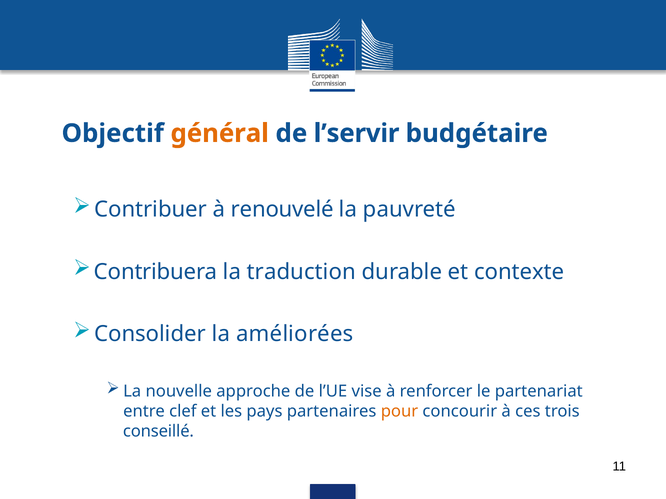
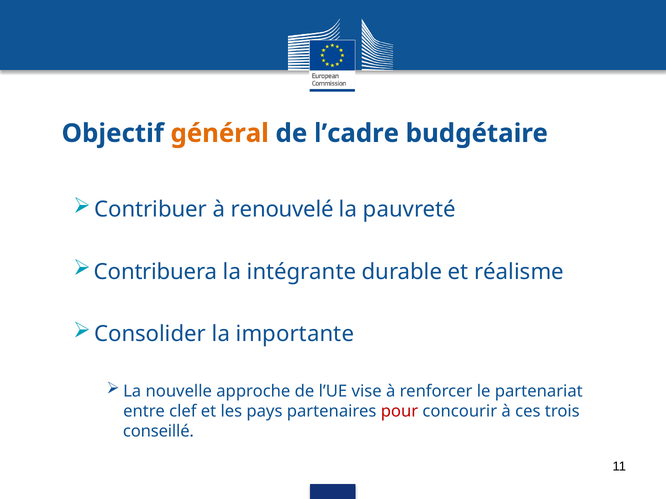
l’servir: l’servir -> l’cadre (356, 133)
traduction: traduction -> intégrante (301, 272)
contexte: contexte -> réalisme (519, 272)
améliorées: améliorées -> importante (295, 334)
pour colour: orange -> red (399, 411)
